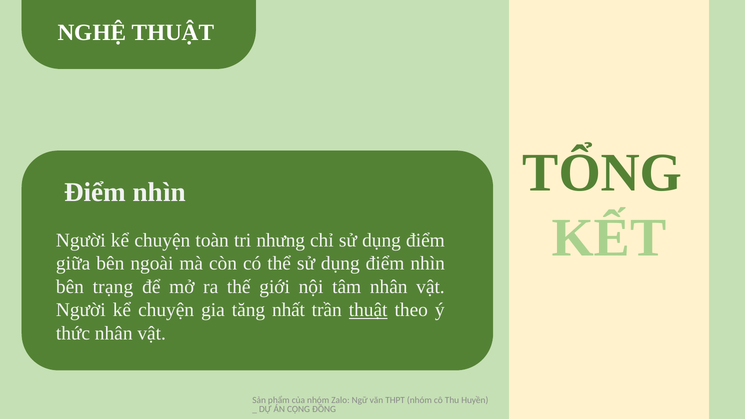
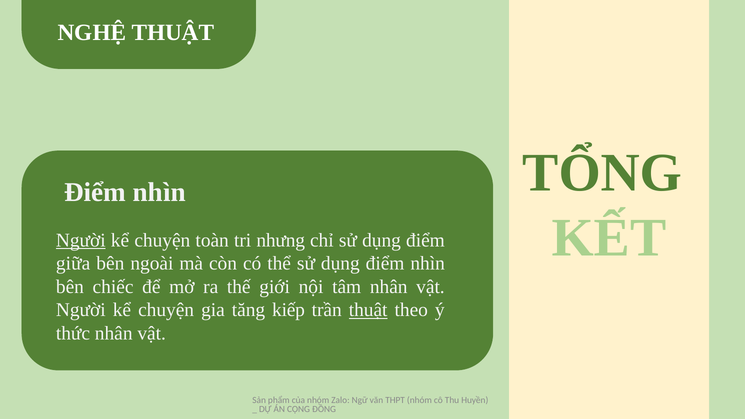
Người underline: none -> present (81, 240)
trạng: trạng -> chiếc (113, 287)
nhất: nhất -> kiếp (289, 310)
